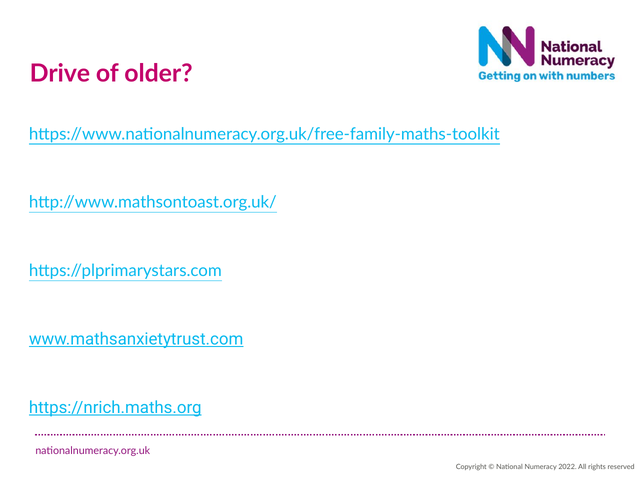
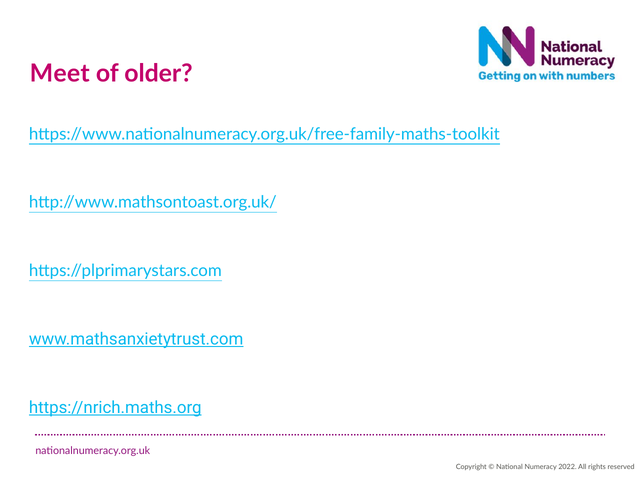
Drive: Drive -> Meet (60, 73)
